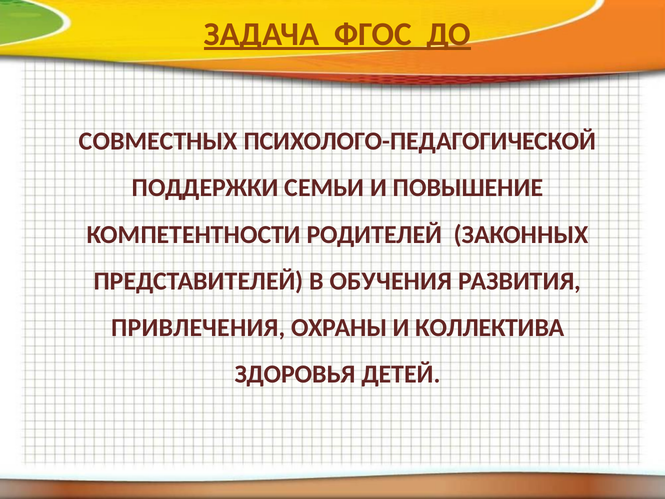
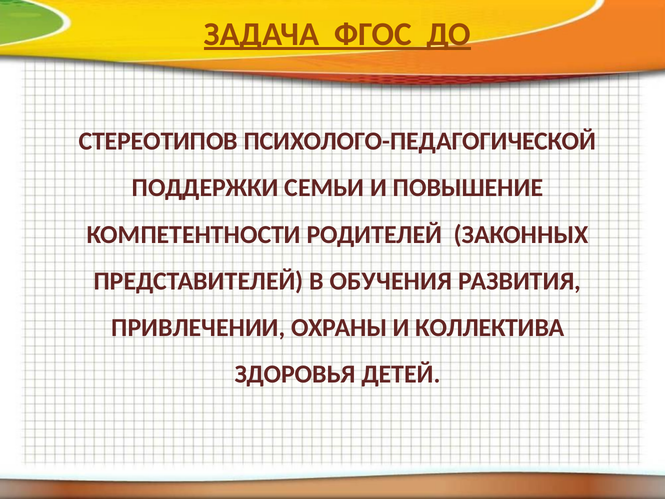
СОВМЕСТНЫХ: СОВМЕСТНЫХ -> СТЕРЕОТИПОВ (158, 141)
ПРИВЛЕЧЕНИЯ: ПРИВЛЕЧЕНИЯ -> ПРИВЛЕЧЕНИИ (198, 328)
